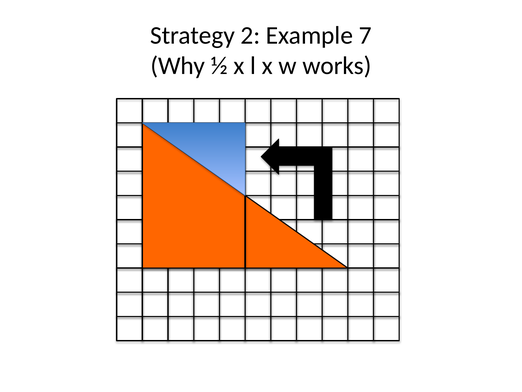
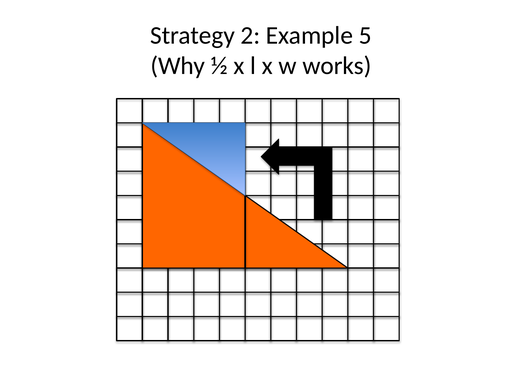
7: 7 -> 5 (365, 35)
